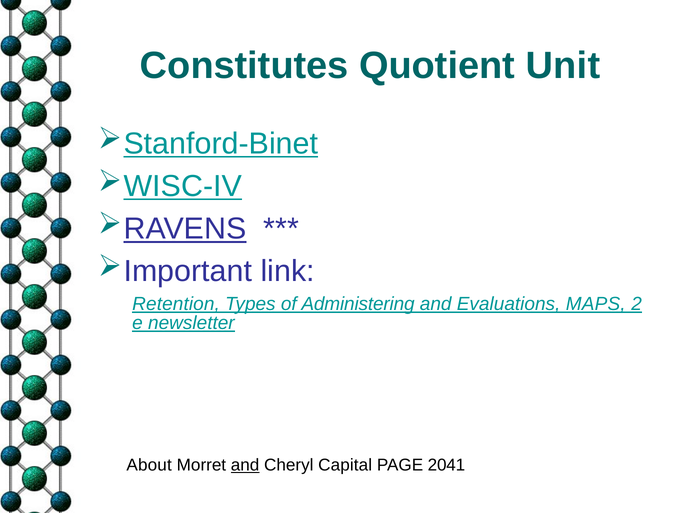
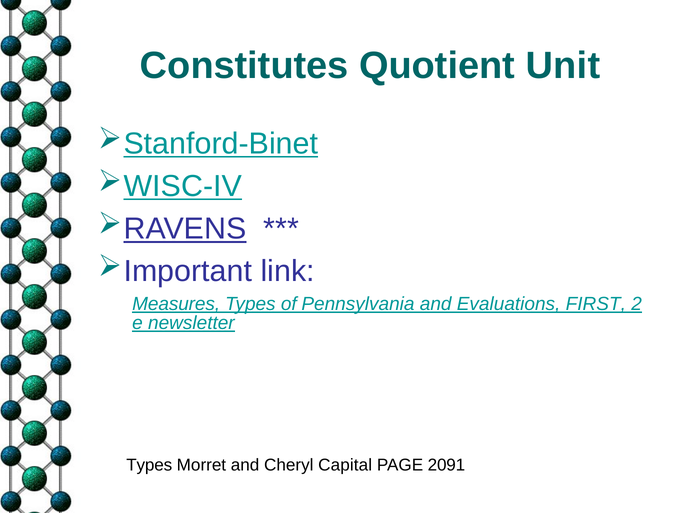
Retention: Retention -> Measures (176, 304)
Administering: Administering -> Pennsylvania (358, 304)
MAPS: MAPS -> FIRST (596, 304)
About: About -> Types (149, 465)
and underline: present -> none (245, 465)
2041: 2041 -> 2091 (446, 465)
